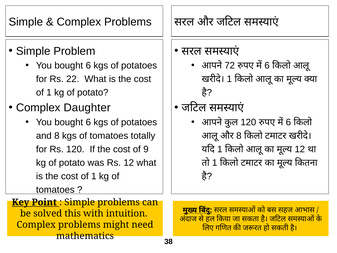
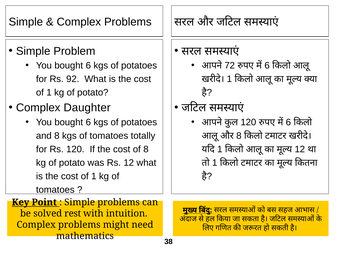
22: 22 -> 92 (73, 79)
of 9: 9 -> 8 (146, 149)
this: this -> rest (73, 213)
